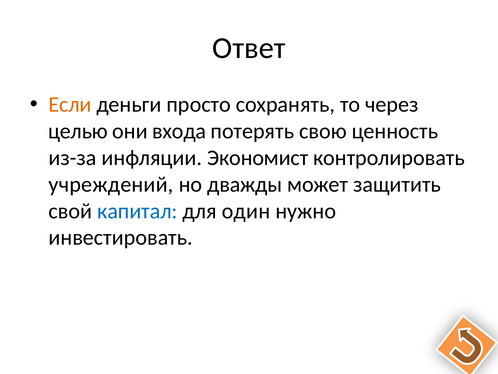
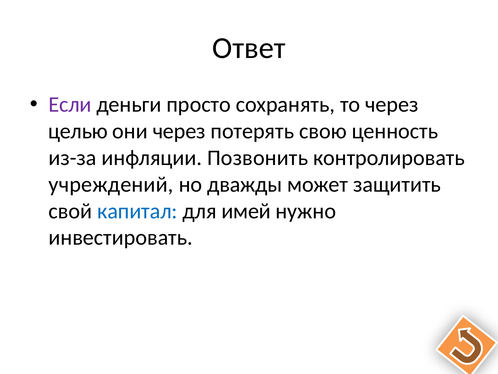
Если colour: orange -> purple (70, 104)
они входа: входа -> через (179, 131)
Экономист: Экономист -> Позвонить (258, 158)
один: один -> имей (246, 211)
